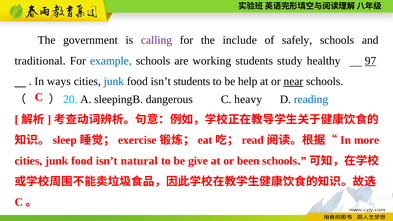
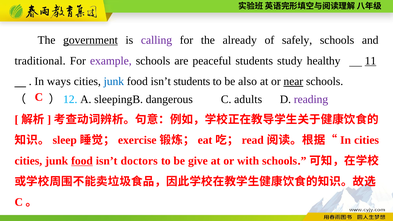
government underline: none -> present (90, 40)
include: include -> already (240, 40)
example colour: blue -> purple (111, 61)
working: working -> peaceful (212, 61)
97: 97 -> 11 (370, 61)
help: help -> also (248, 81)
20: 20 -> 12 (70, 99)
heavy: heavy -> adults (248, 99)
reading colour: blue -> purple (311, 99)
In more: more -> cities (367, 140)
food underline: none -> present (82, 161)
natural: natural -> doctors (139, 161)
been: been -> with (248, 161)
